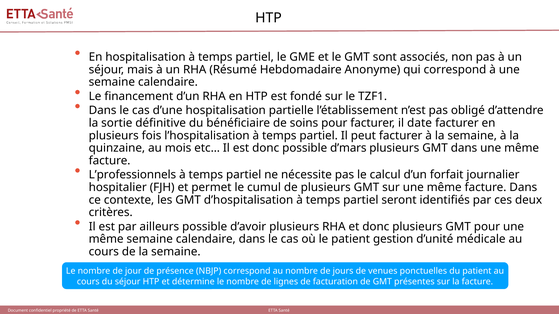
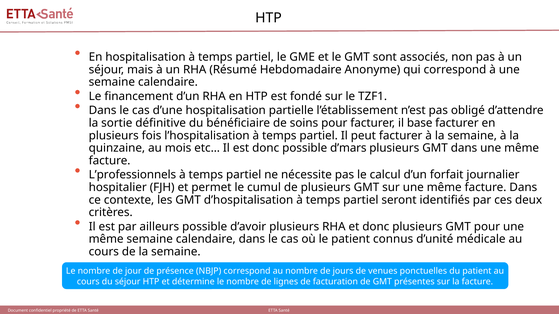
date: date -> base (420, 123)
gestion: gestion -> connus (393, 239)
